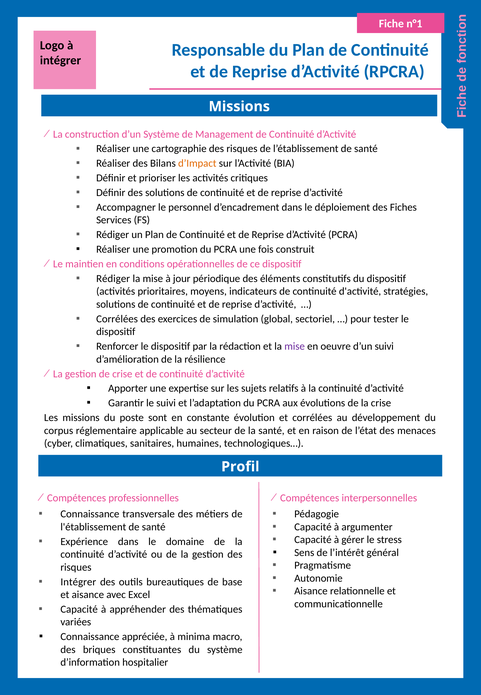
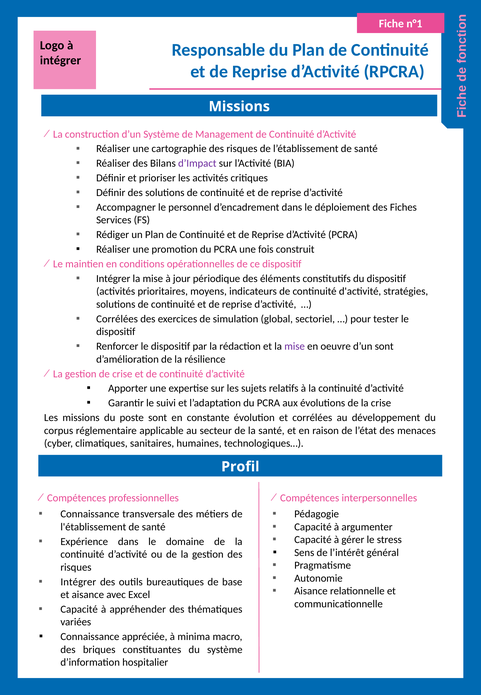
d’Impact colour: orange -> purple (197, 163)
Rédiger: Rédiger -> Intégrer (113, 279)
d’un suivi: suivi -> sont (384, 346)
